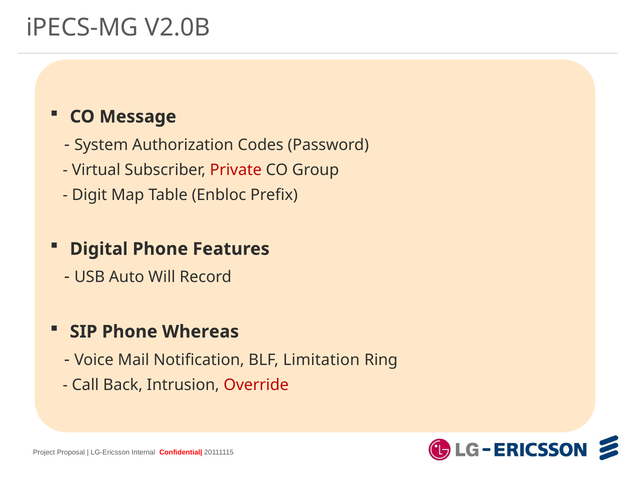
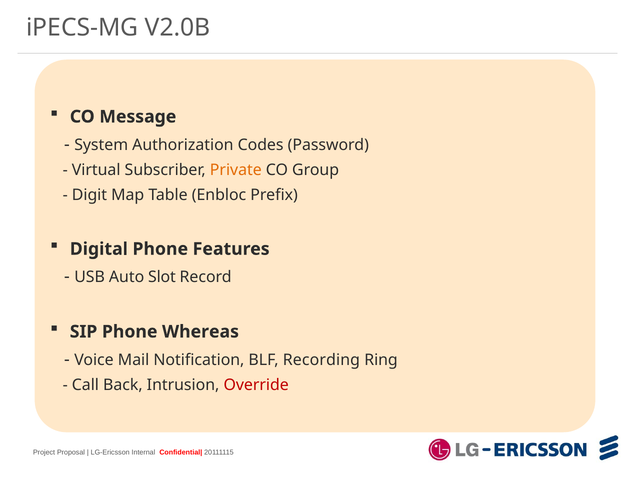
Private colour: red -> orange (236, 170)
Will: Will -> Slot (162, 277)
Limitation: Limitation -> Recording (321, 359)
